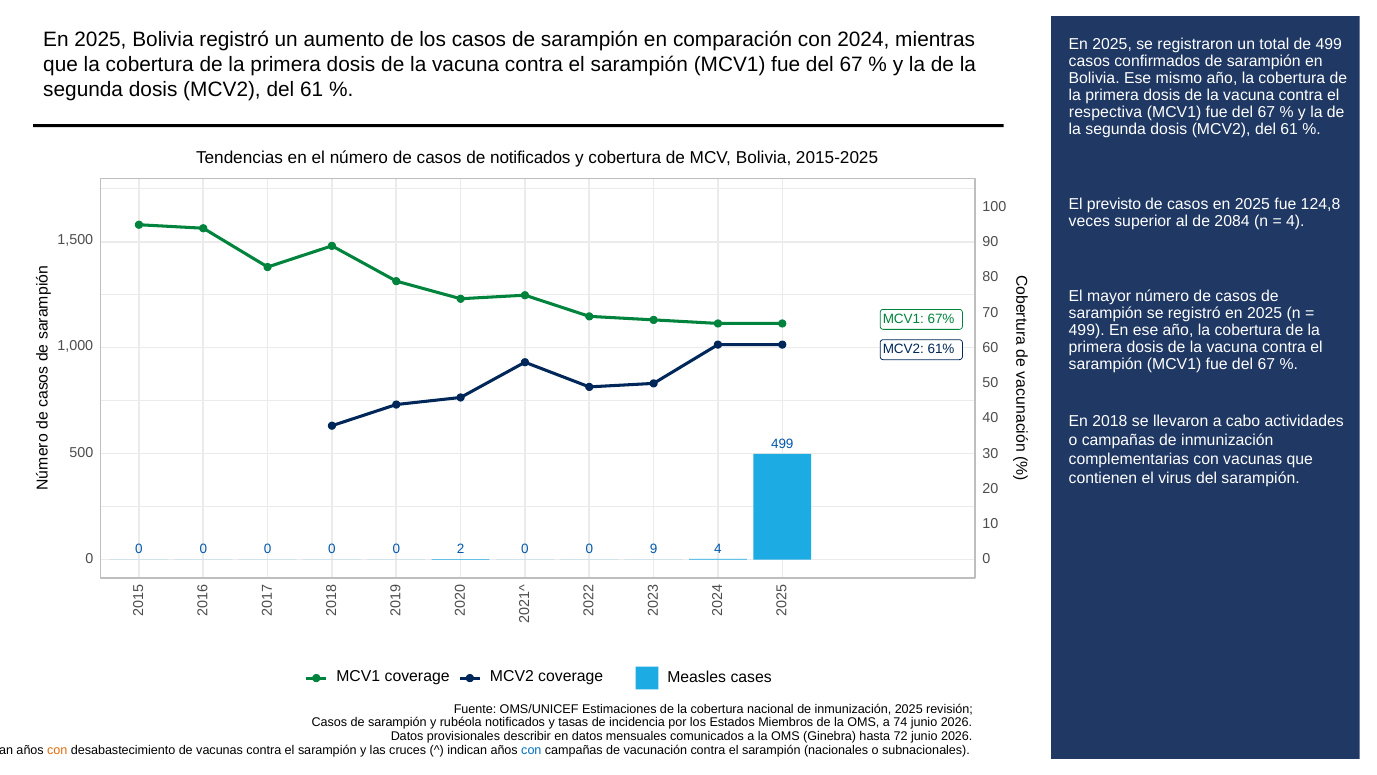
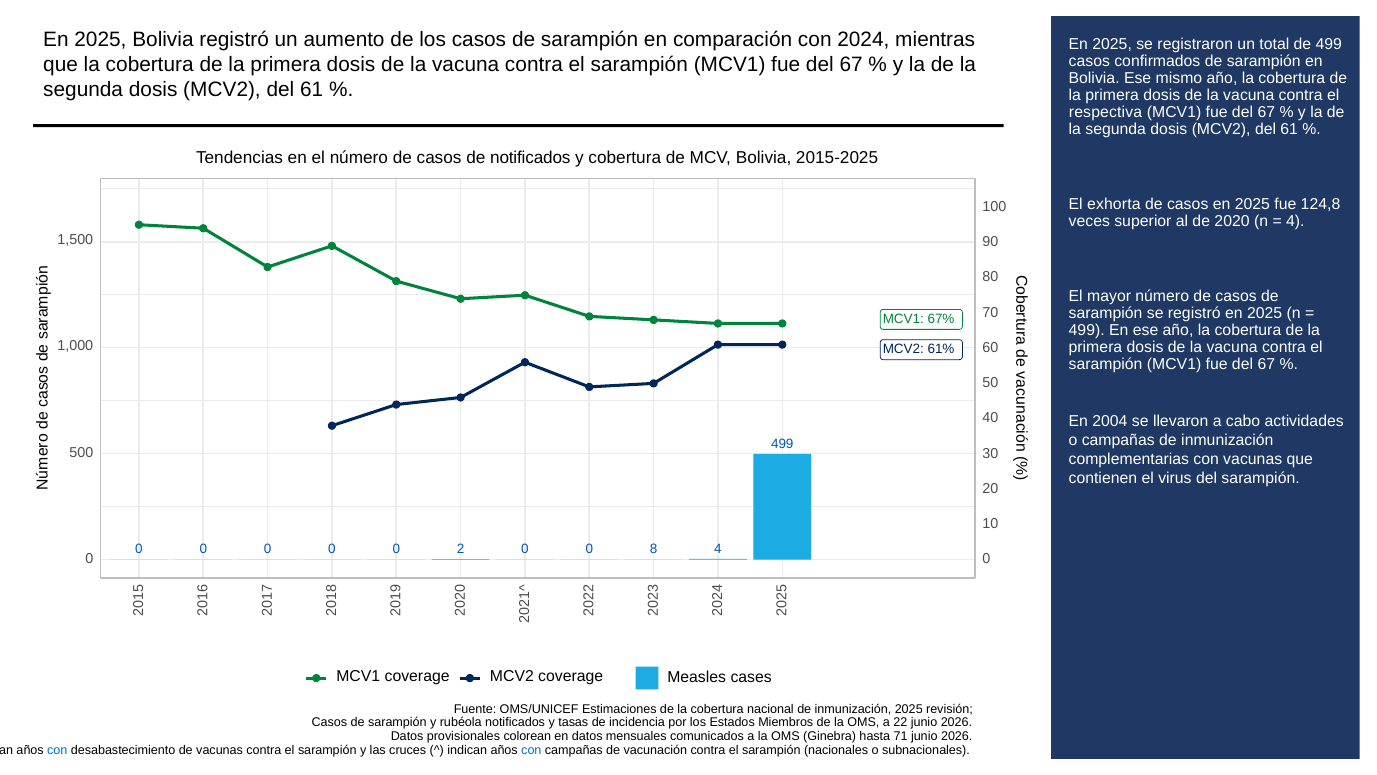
previsto: previsto -> exhorta (1114, 204)
2084: 2084 -> 2020 (1232, 221)
2018: 2018 -> 2004 (1110, 421)
0 9: 9 -> 8 (654, 549)
74: 74 -> 22 (900, 722)
describir: describir -> colorean (527, 736)
72: 72 -> 71 (901, 736)
con colour: orange -> blue (57, 749)
